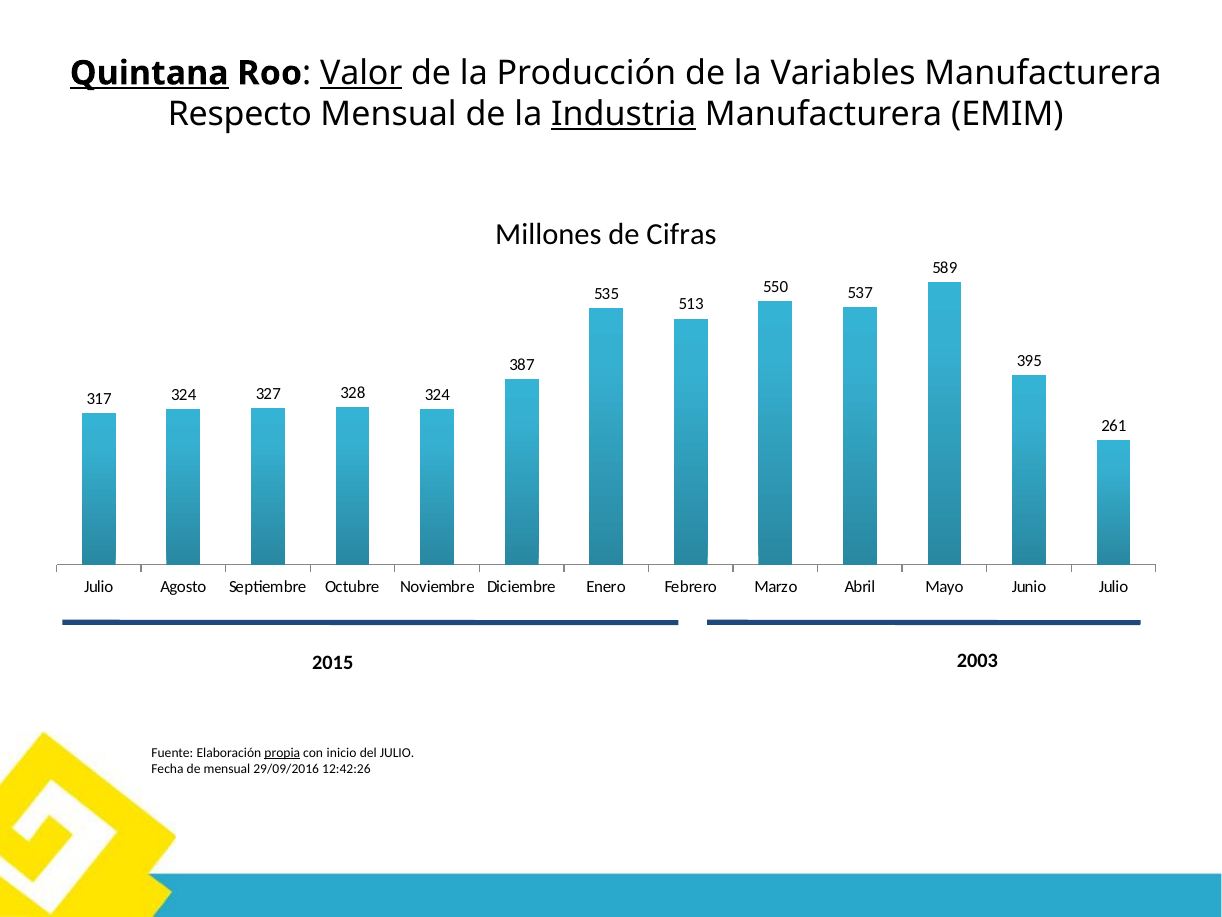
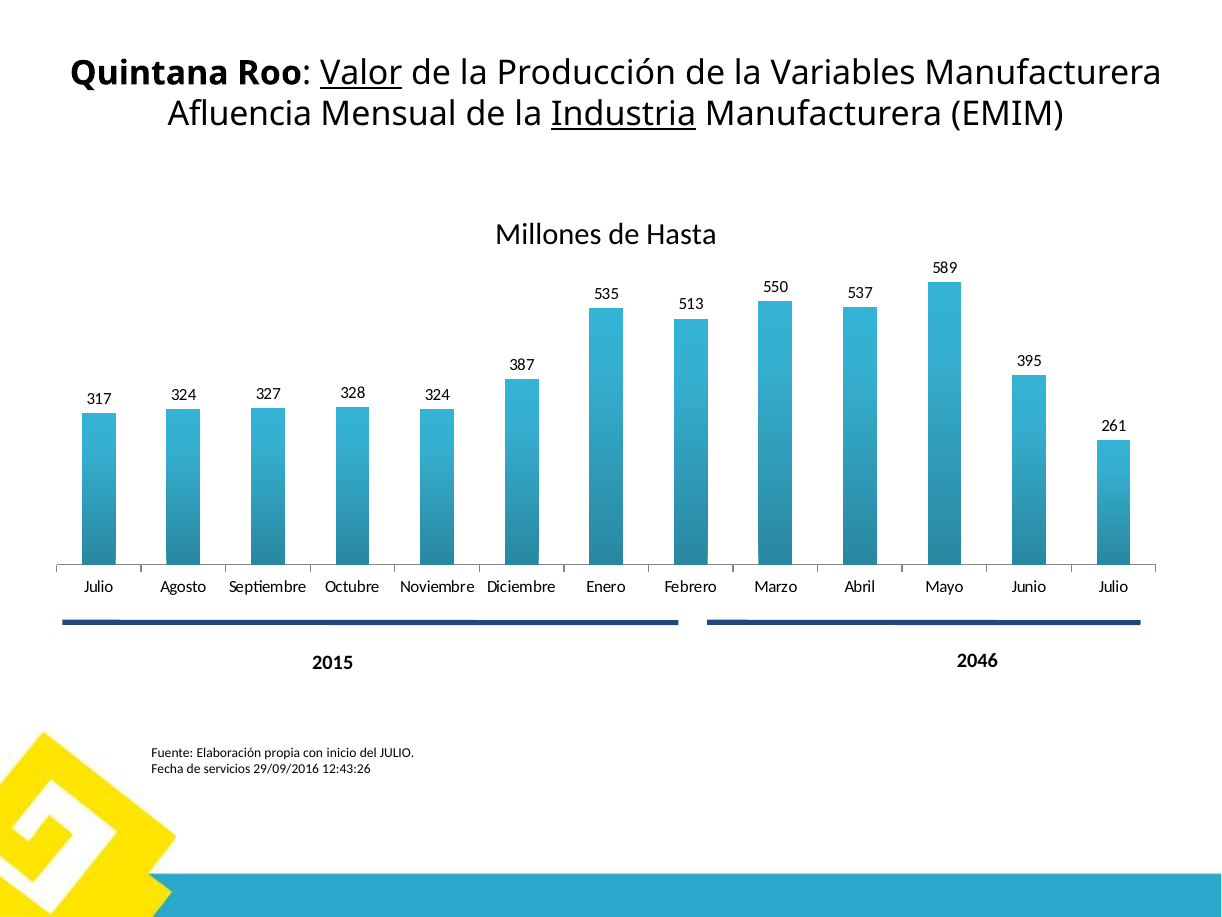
Quintana underline: present -> none (149, 73)
Respecto: Respecto -> Afluencia (240, 114)
Cifras: Cifras -> Hasta (682, 234)
2003: 2003 -> 2046 (977, 661)
propia underline: present -> none (282, 752)
de mensual: mensual -> servicios (227, 769)
12:42:26: 12:42:26 -> 12:43:26 (346, 769)
